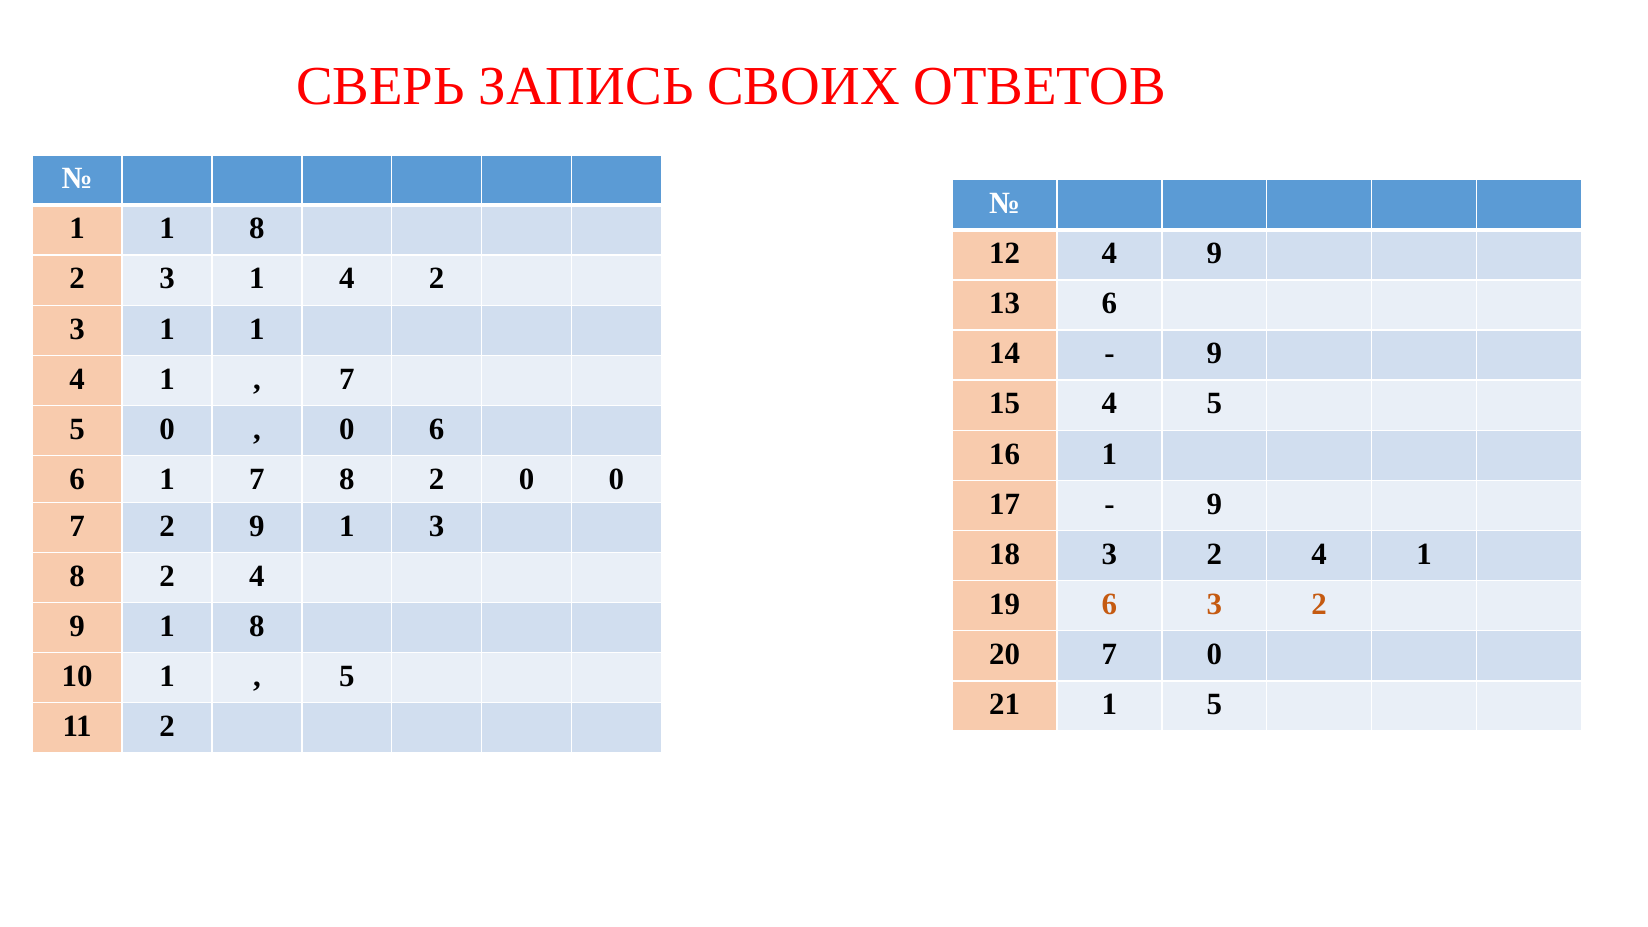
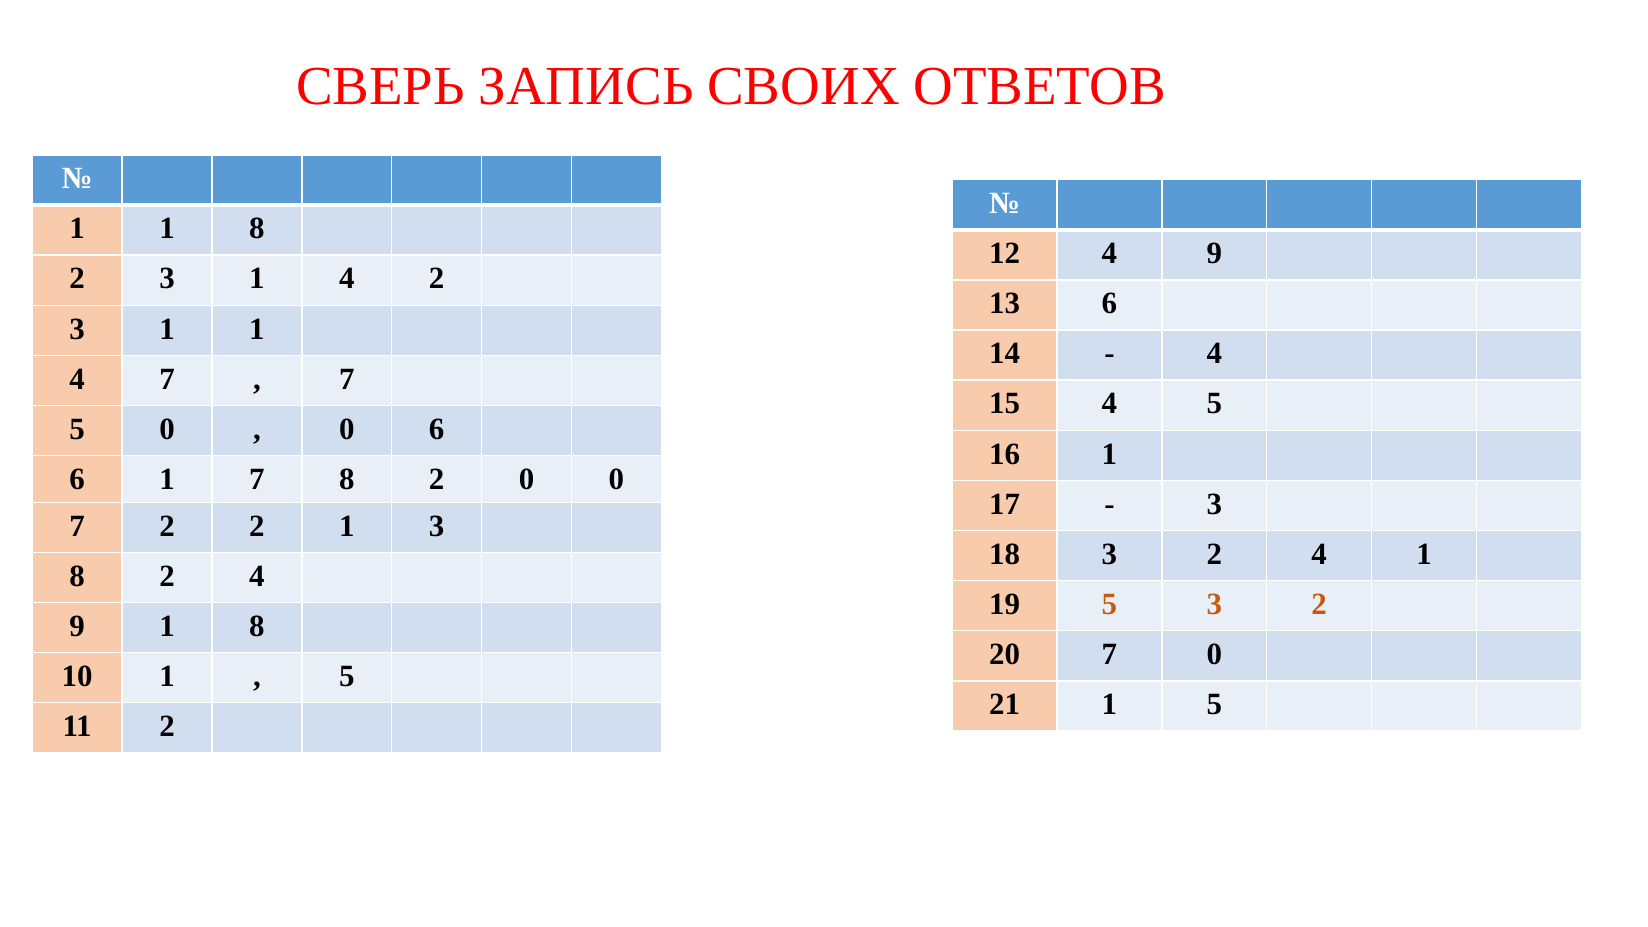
9: 9 -> 4 (1214, 354)
1: 1 -> 7 (167, 379)
9: 9 -> 3 (1214, 504)
2 9: 9 -> 2 (257, 526)
19 6: 6 -> 5 (1109, 604)
